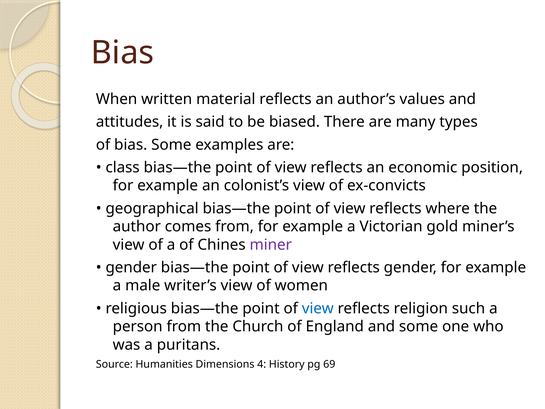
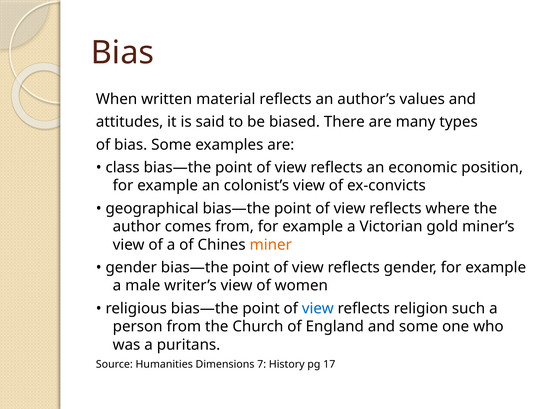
miner colour: purple -> orange (271, 245)
4: 4 -> 7 (262, 364)
69: 69 -> 17 (329, 364)
